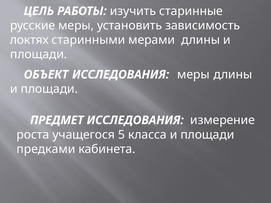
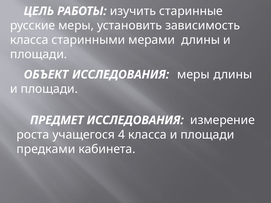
локтях: локтях -> класса (29, 40)
5: 5 -> 4 (121, 135)
